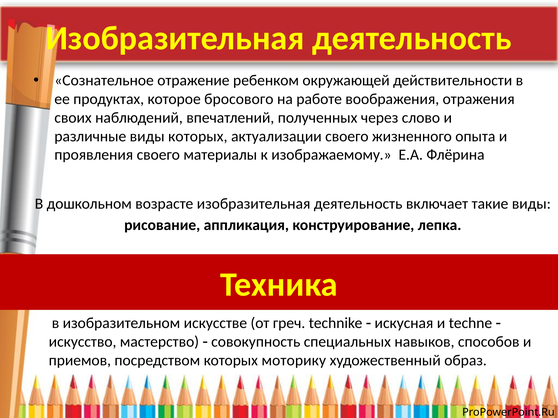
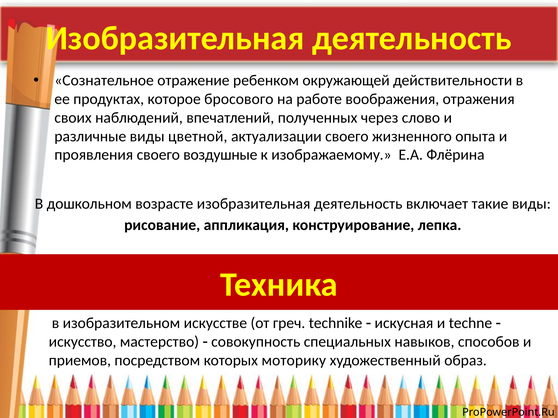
виды которых: которых -> цветной (198, 136)
материалы: материалы -> воздушные (220, 155)
